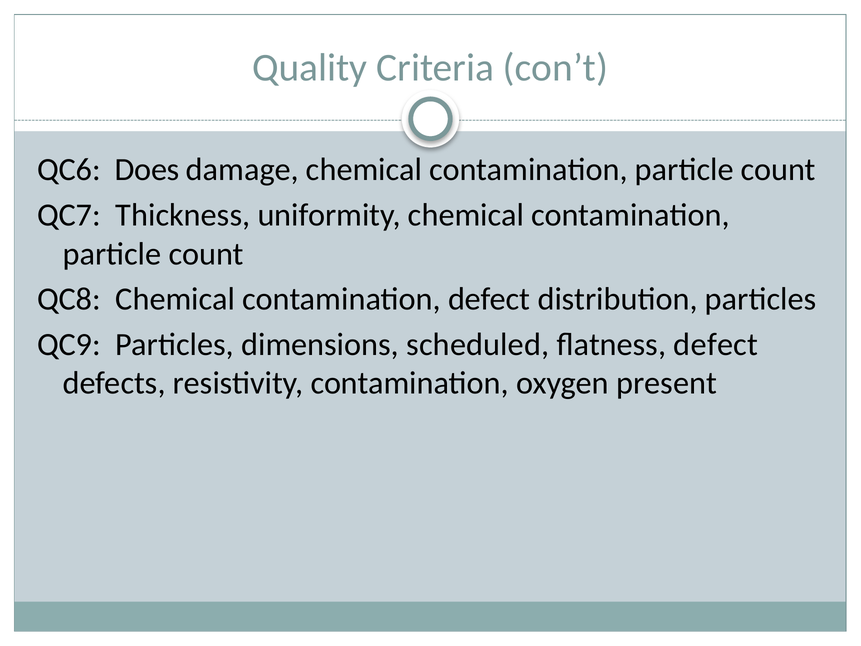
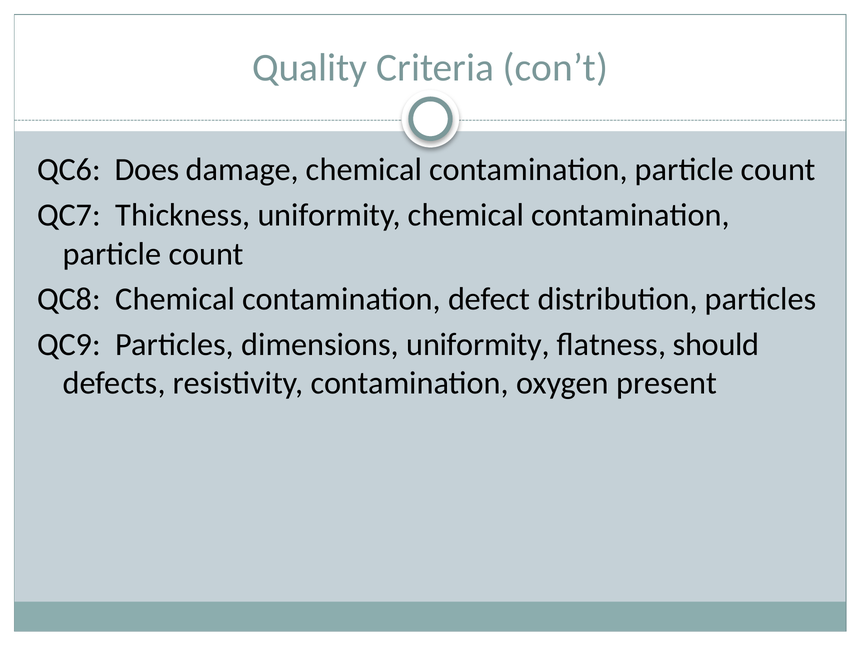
dimensions scheduled: scheduled -> uniformity (478, 344)
flatness defect: defect -> should (716, 344)
